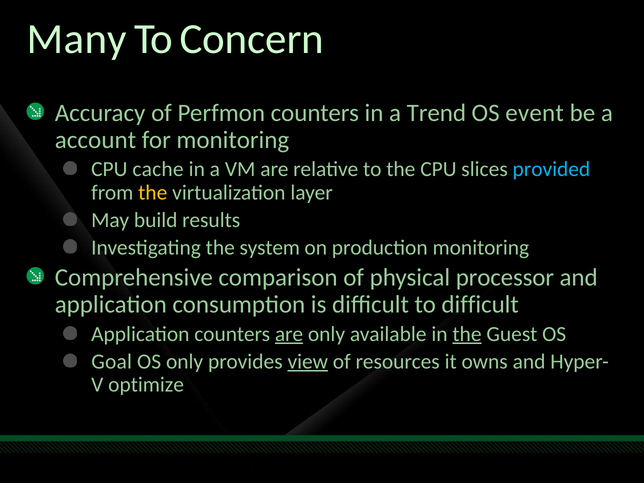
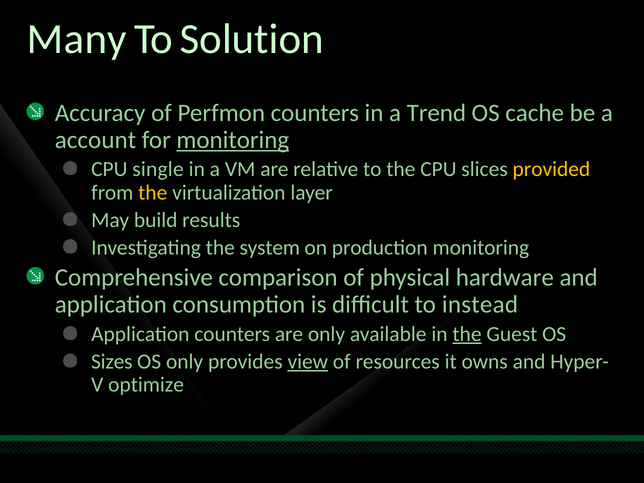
Concern: Concern -> Solution (252, 39)
event: event -> cache (535, 113)
monitoring underline: none -> present (233, 140)
cache: cache -> single (158, 169)
provided colour: light blue -> yellow (551, 169)
processor: processor -> hardware (505, 278)
to difficult: difficult -> instead (480, 305)
are underline: present -> none (289, 334)
Goal: Goal -> Sizes (112, 362)
